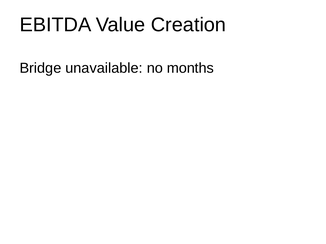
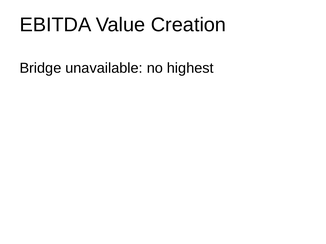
months: months -> highest (190, 68)
